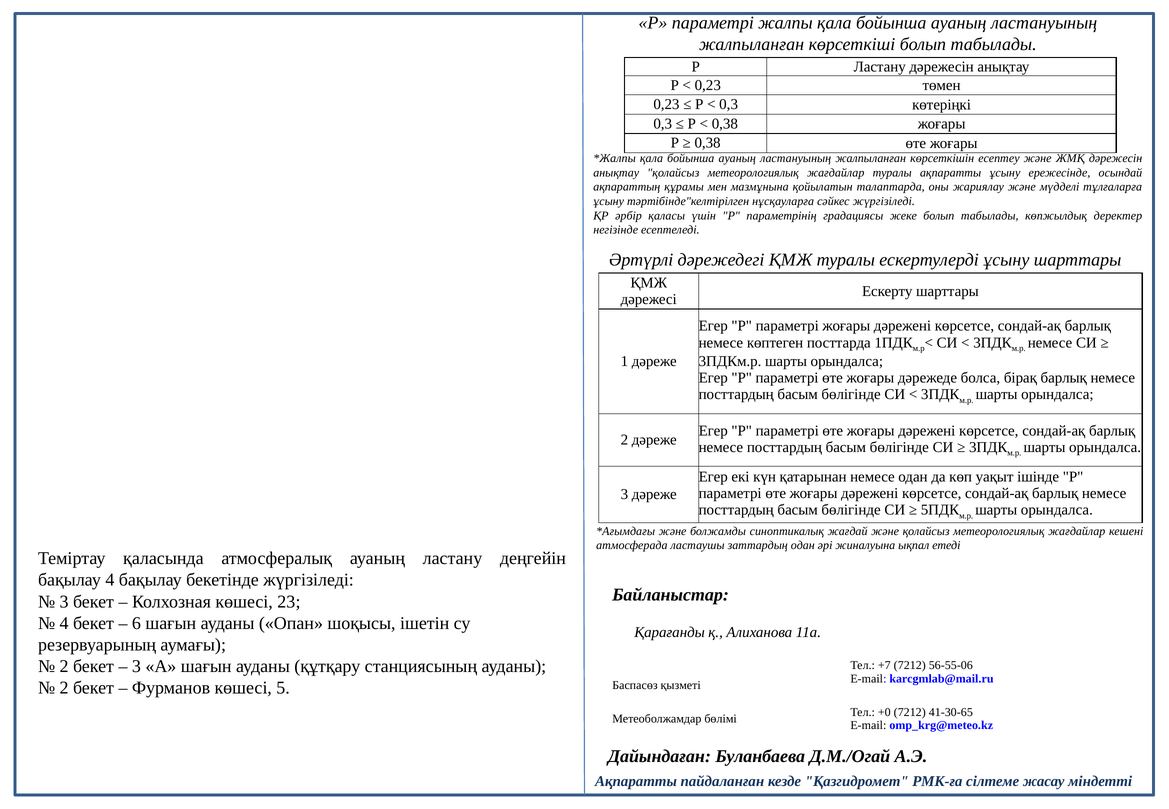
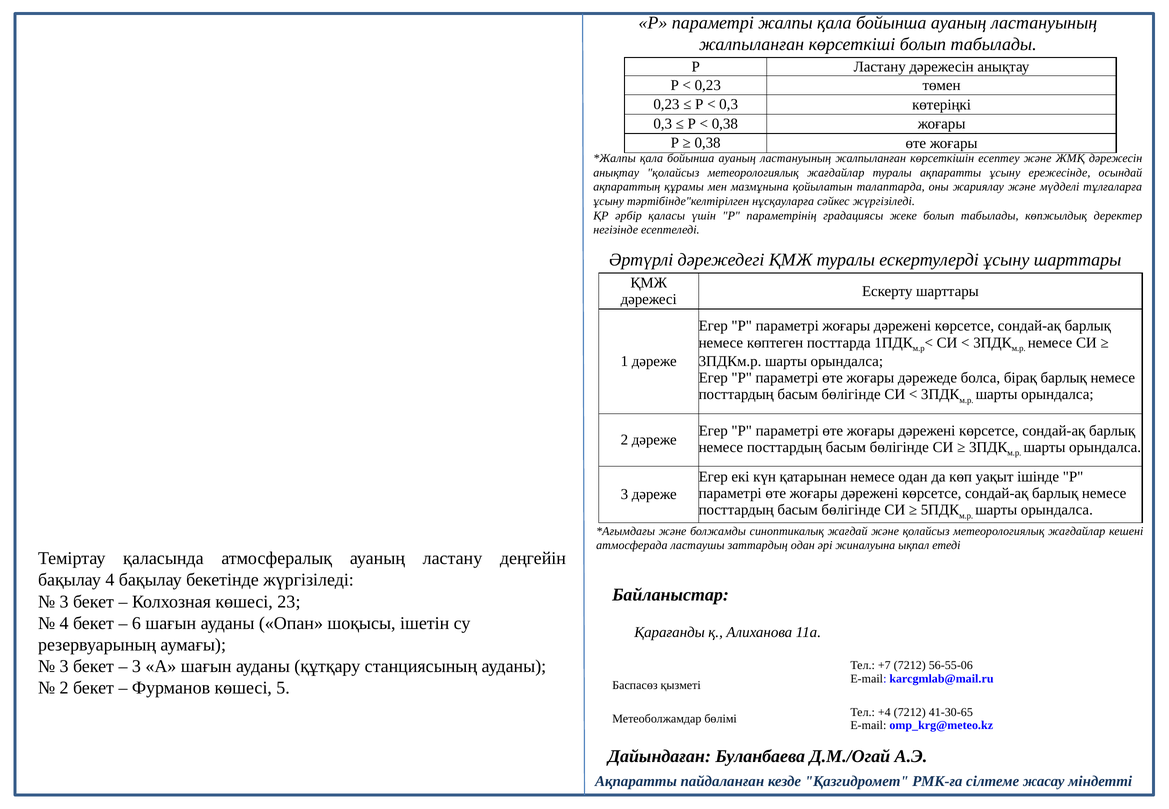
2: 2 -> 3 (64, 667)
+0: +0 -> +4 (884, 712)
